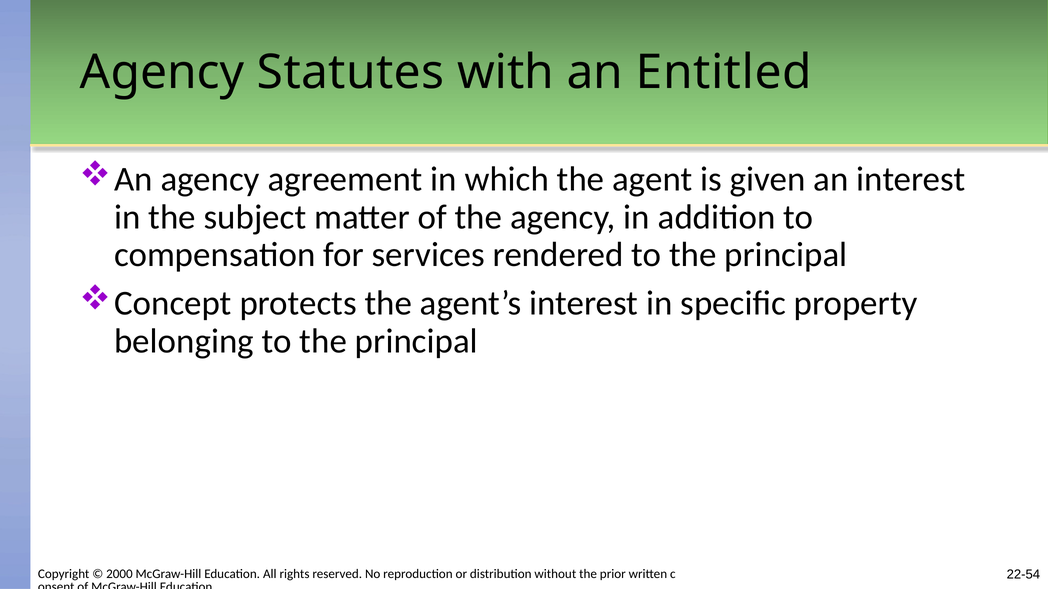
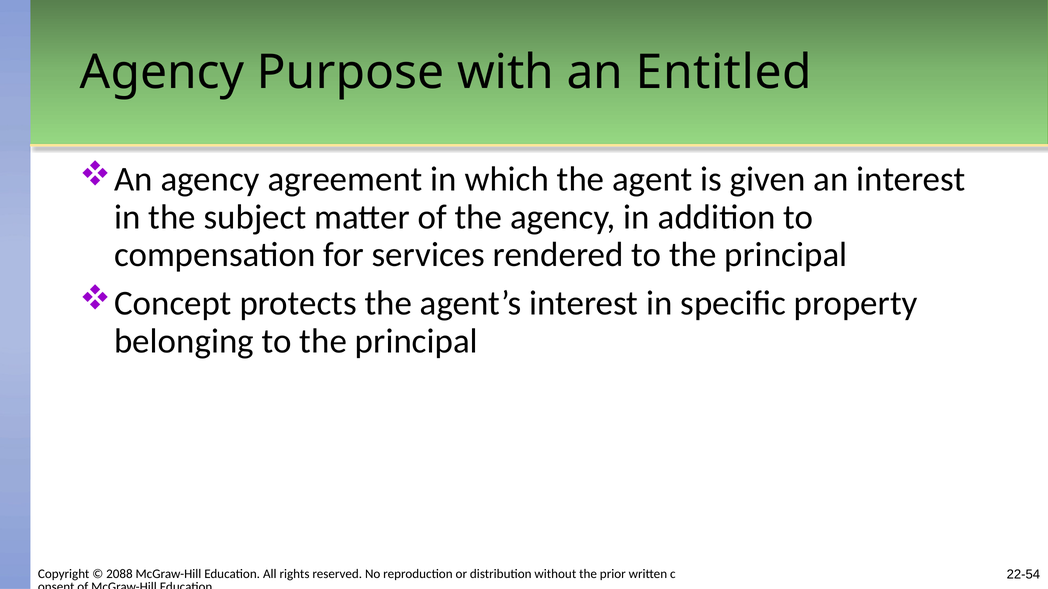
Statutes: Statutes -> Purpose (351, 72)
2000: 2000 -> 2088 (119, 575)
